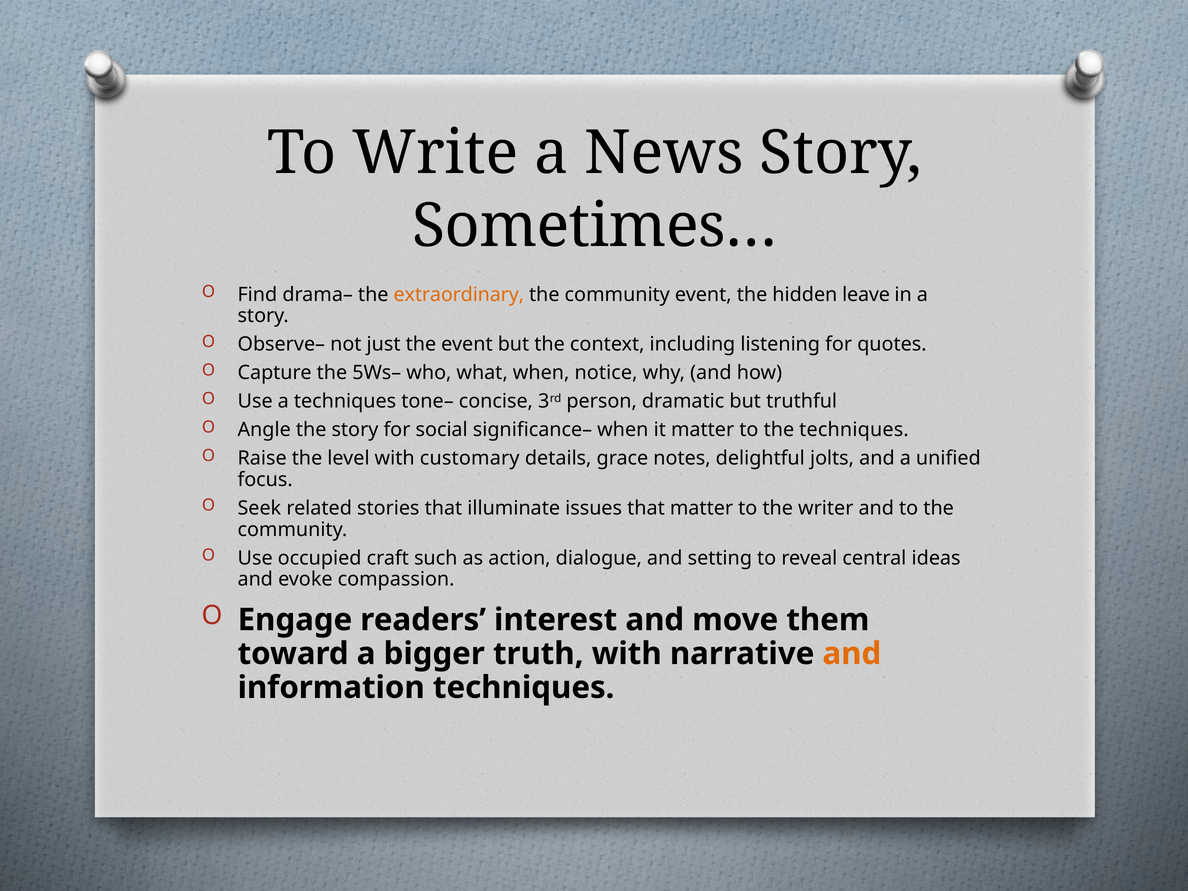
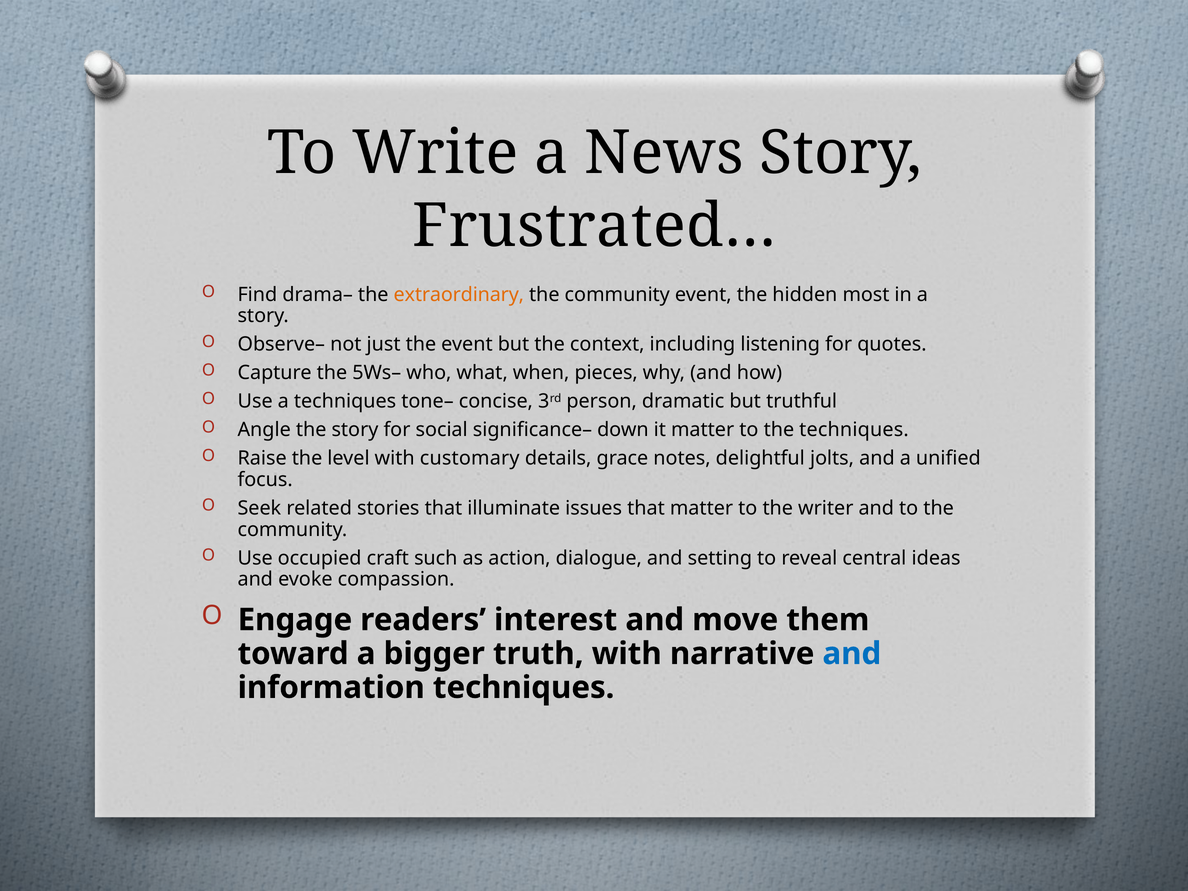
Sometimes…: Sometimes… -> Frustrated… (594, 226)
leave: leave -> most (866, 295)
notice: notice -> pieces (606, 373)
significance– when: when -> down (623, 430)
and colour: orange -> blue (852, 654)
